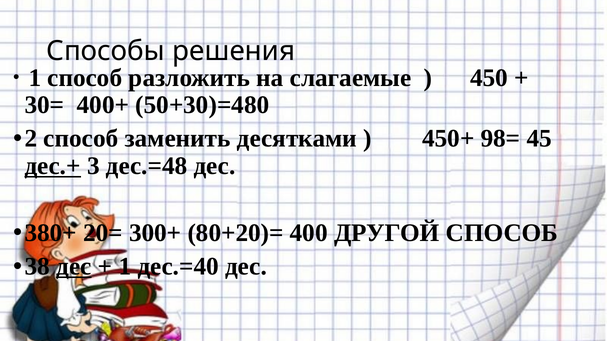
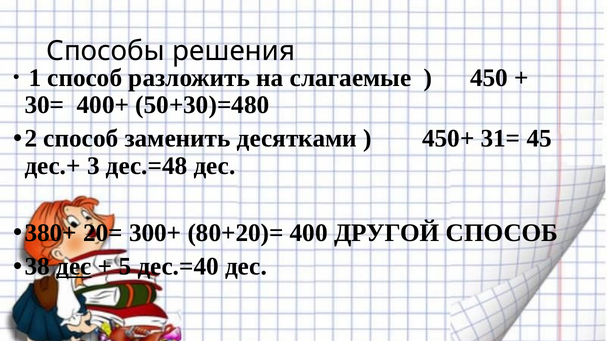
98=: 98= -> 31= (501, 139)
дес.+ underline: present -> none (53, 166)
1: 1 -> 5 (125, 267)
